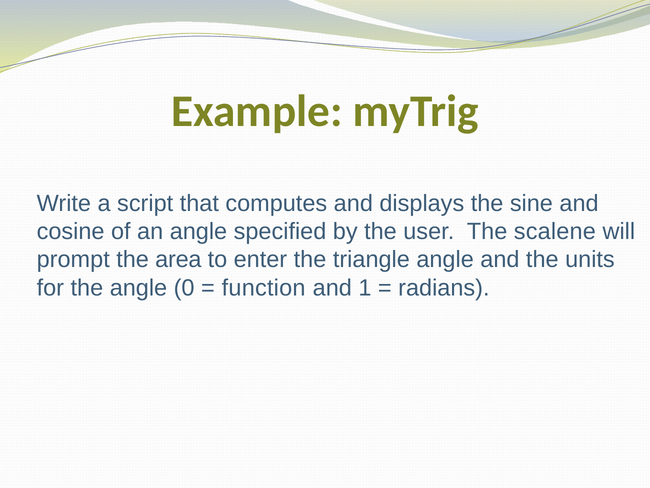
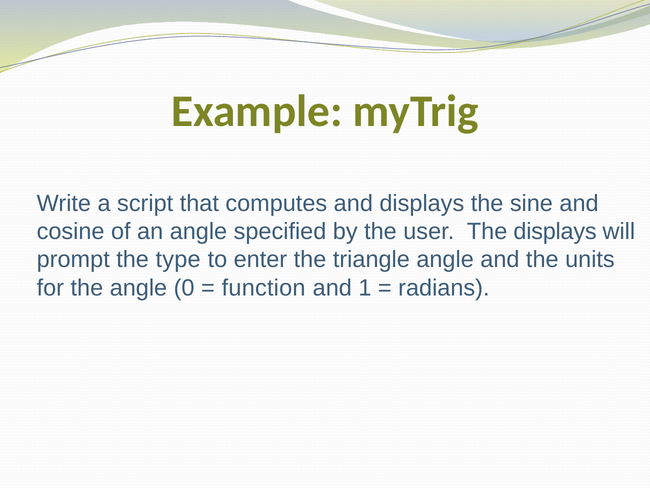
The scalene: scalene -> displays (555, 231)
area: area -> type (178, 259)
